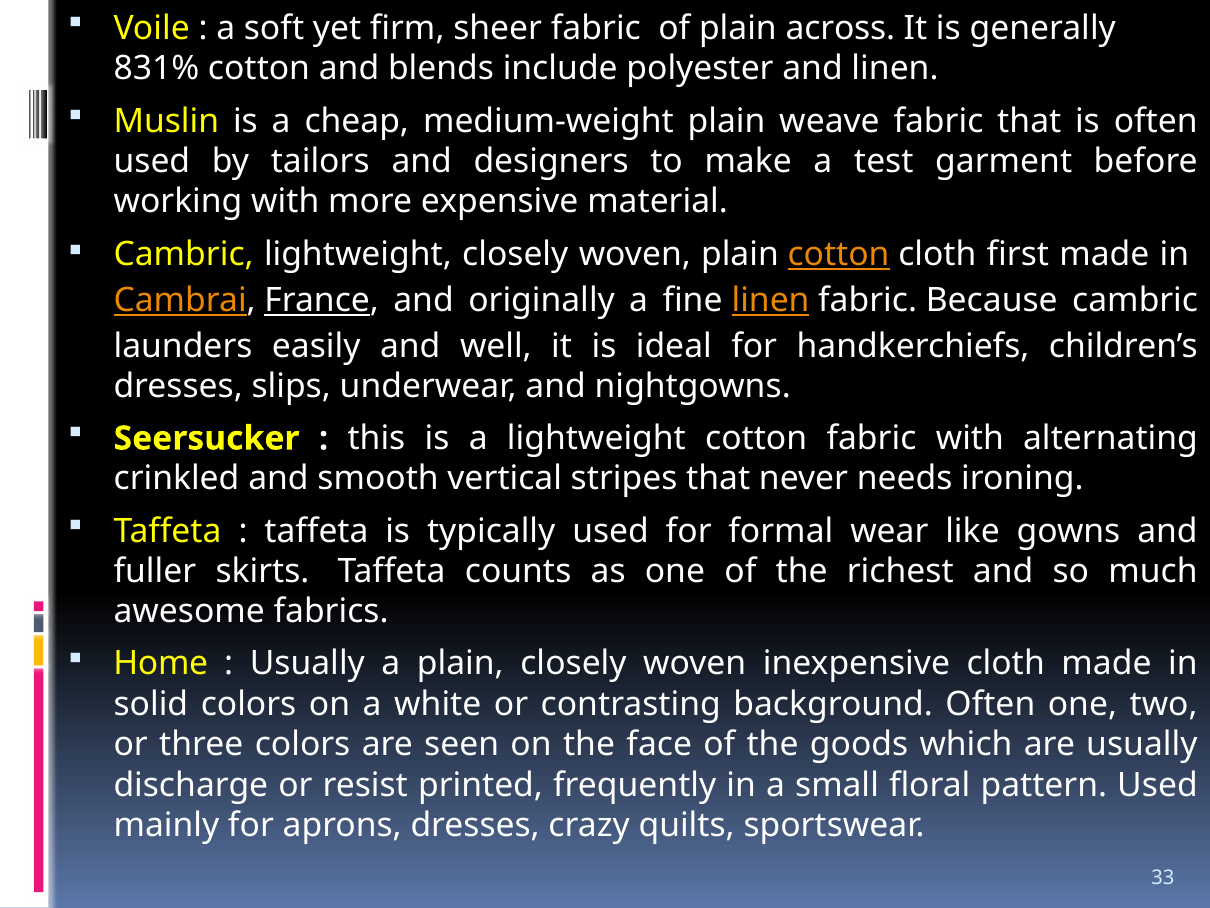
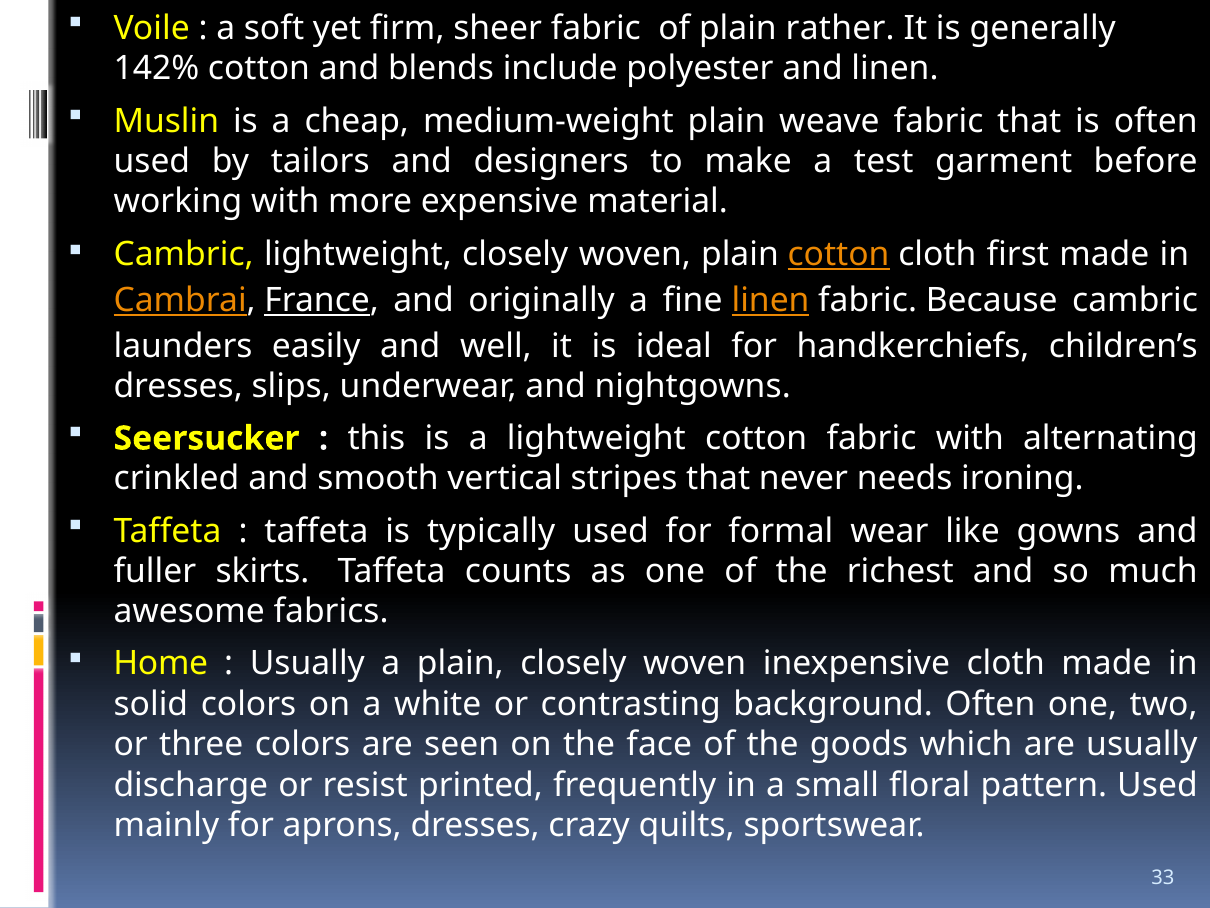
across: across -> rather (840, 28)
831%: 831% -> 142% (156, 69)
